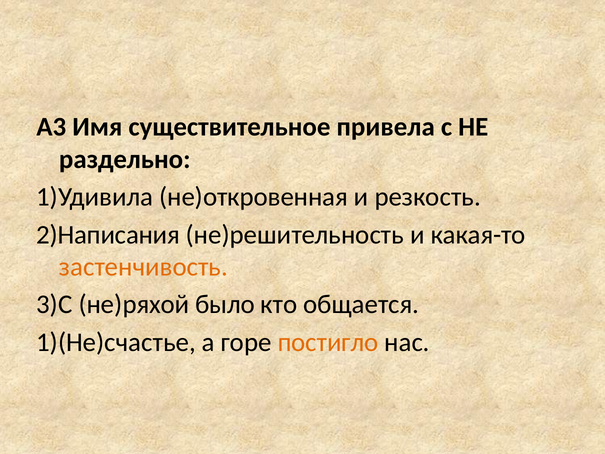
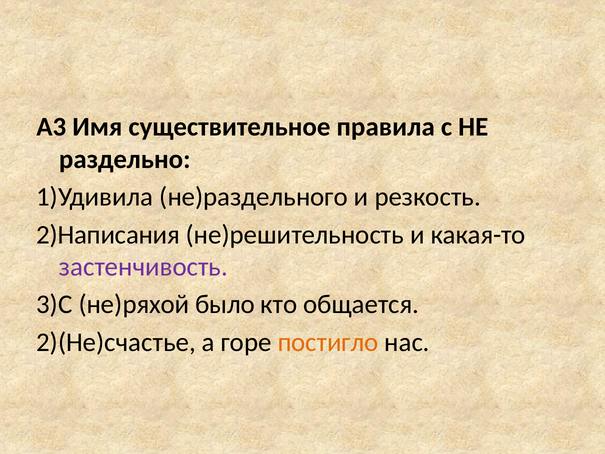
привела: привела -> правила (386, 127)
не)откровенная: не)откровенная -> не)раздельного (254, 197)
застенчивость colour: orange -> purple (143, 267)
1)(Не)счастье: 1)(Не)счастье -> 2)(Не)счастье (116, 342)
